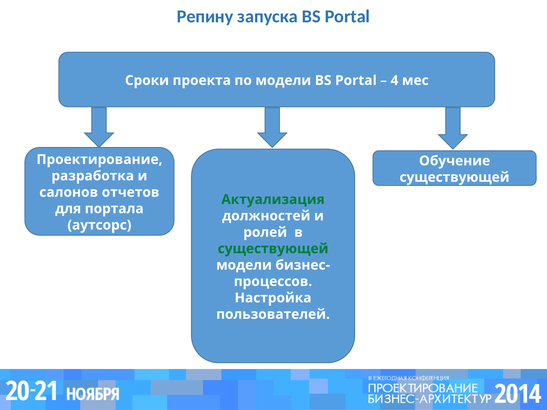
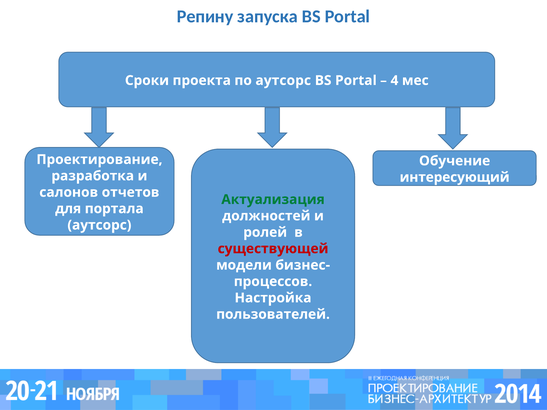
по модели: модели -> аутсорс (283, 80)
существующей: существующей -> интересующий (455, 177)
существующей colour: green -> red (273, 249)
